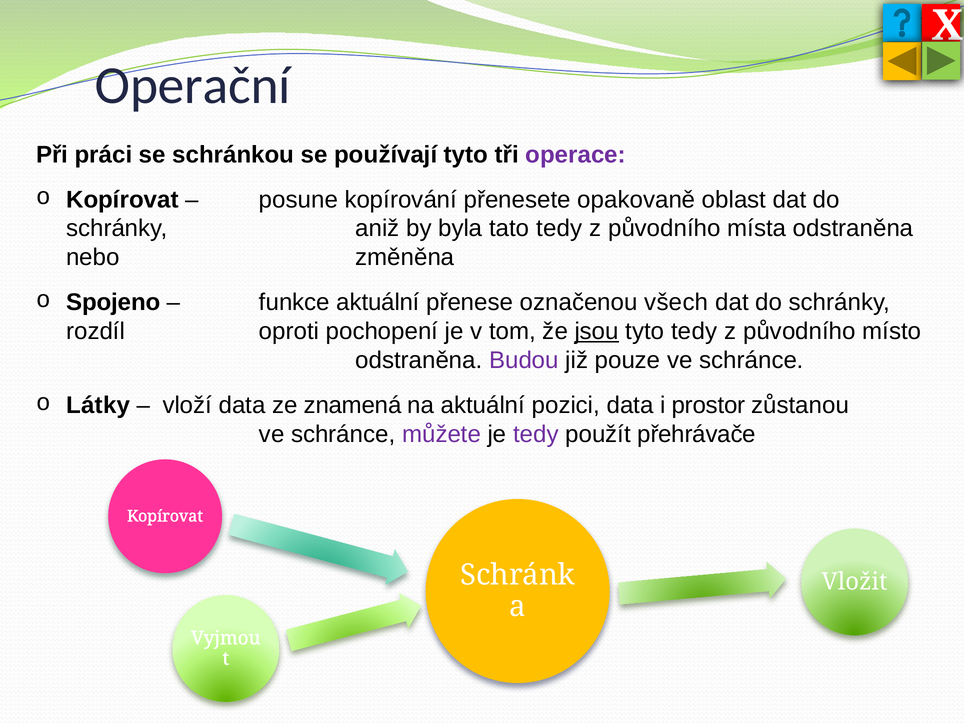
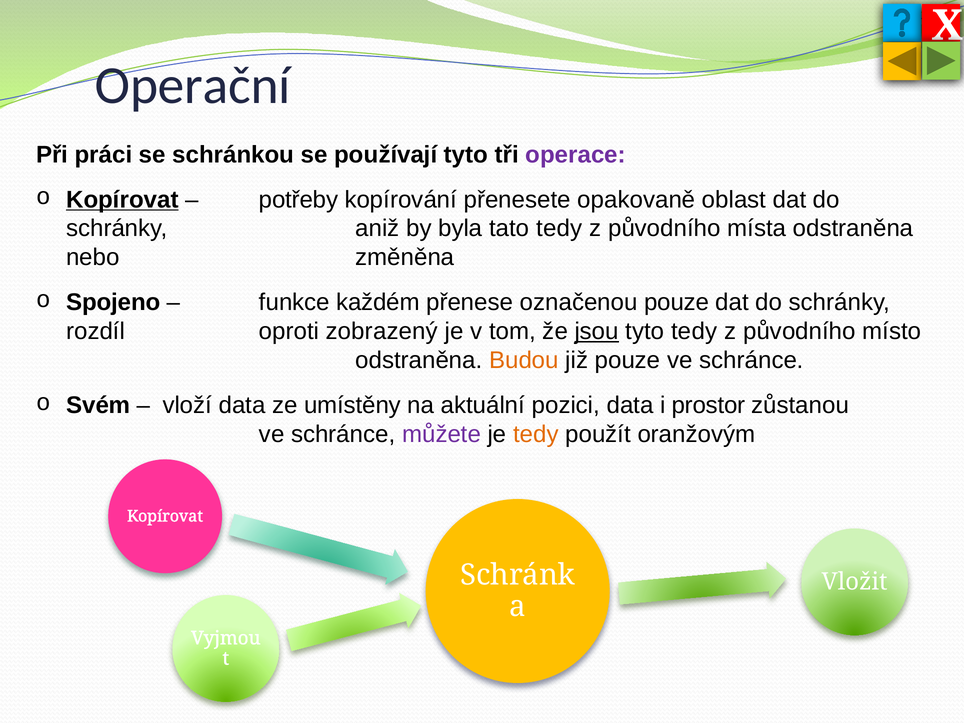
Kopírovat underline: none -> present (122, 200)
posune: posune -> potřeby (299, 200)
funkce aktuální: aktuální -> každém (378, 302)
označenou všech: všech -> pouze (677, 302)
pochopení: pochopení -> zobrazený (382, 331)
Budou colour: purple -> orange (524, 360)
Látky: Látky -> Svém (98, 405)
znamená: znamená -> umístěny (353, 405)
tedy colour: purple -> orange (536, 434)
přehrávače: přehrávače -> oranžovým (696, 434)
